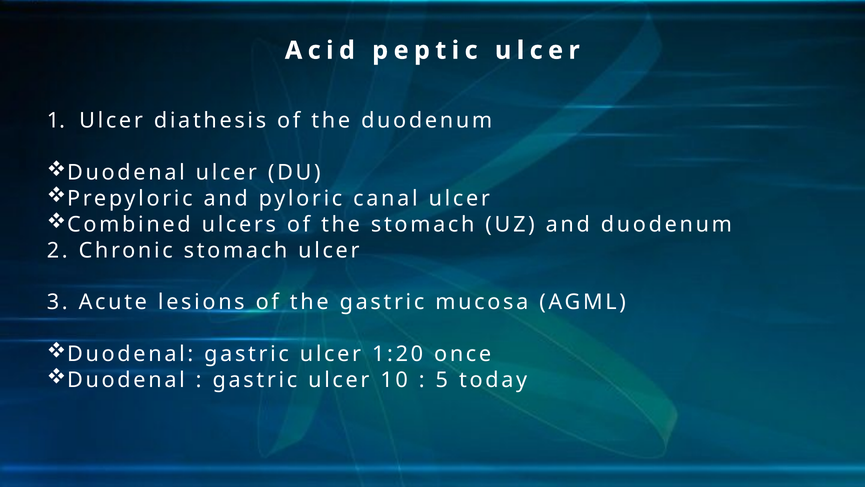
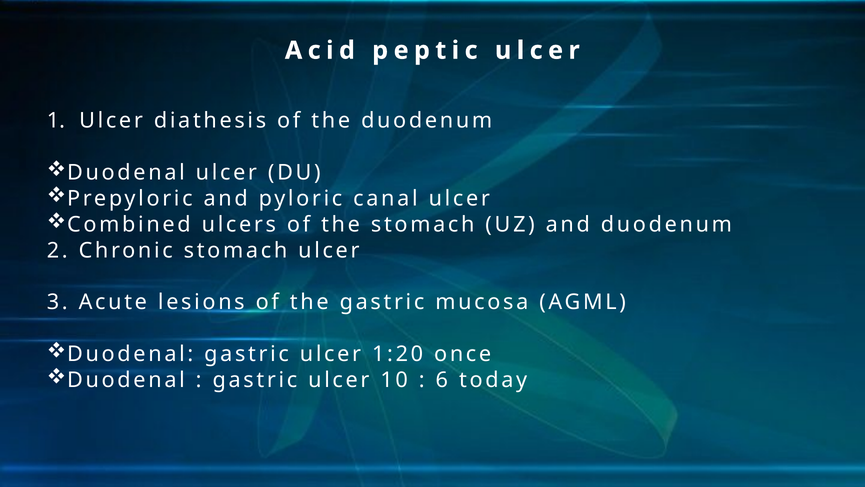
5: 5 -> 6 (442, 380)
